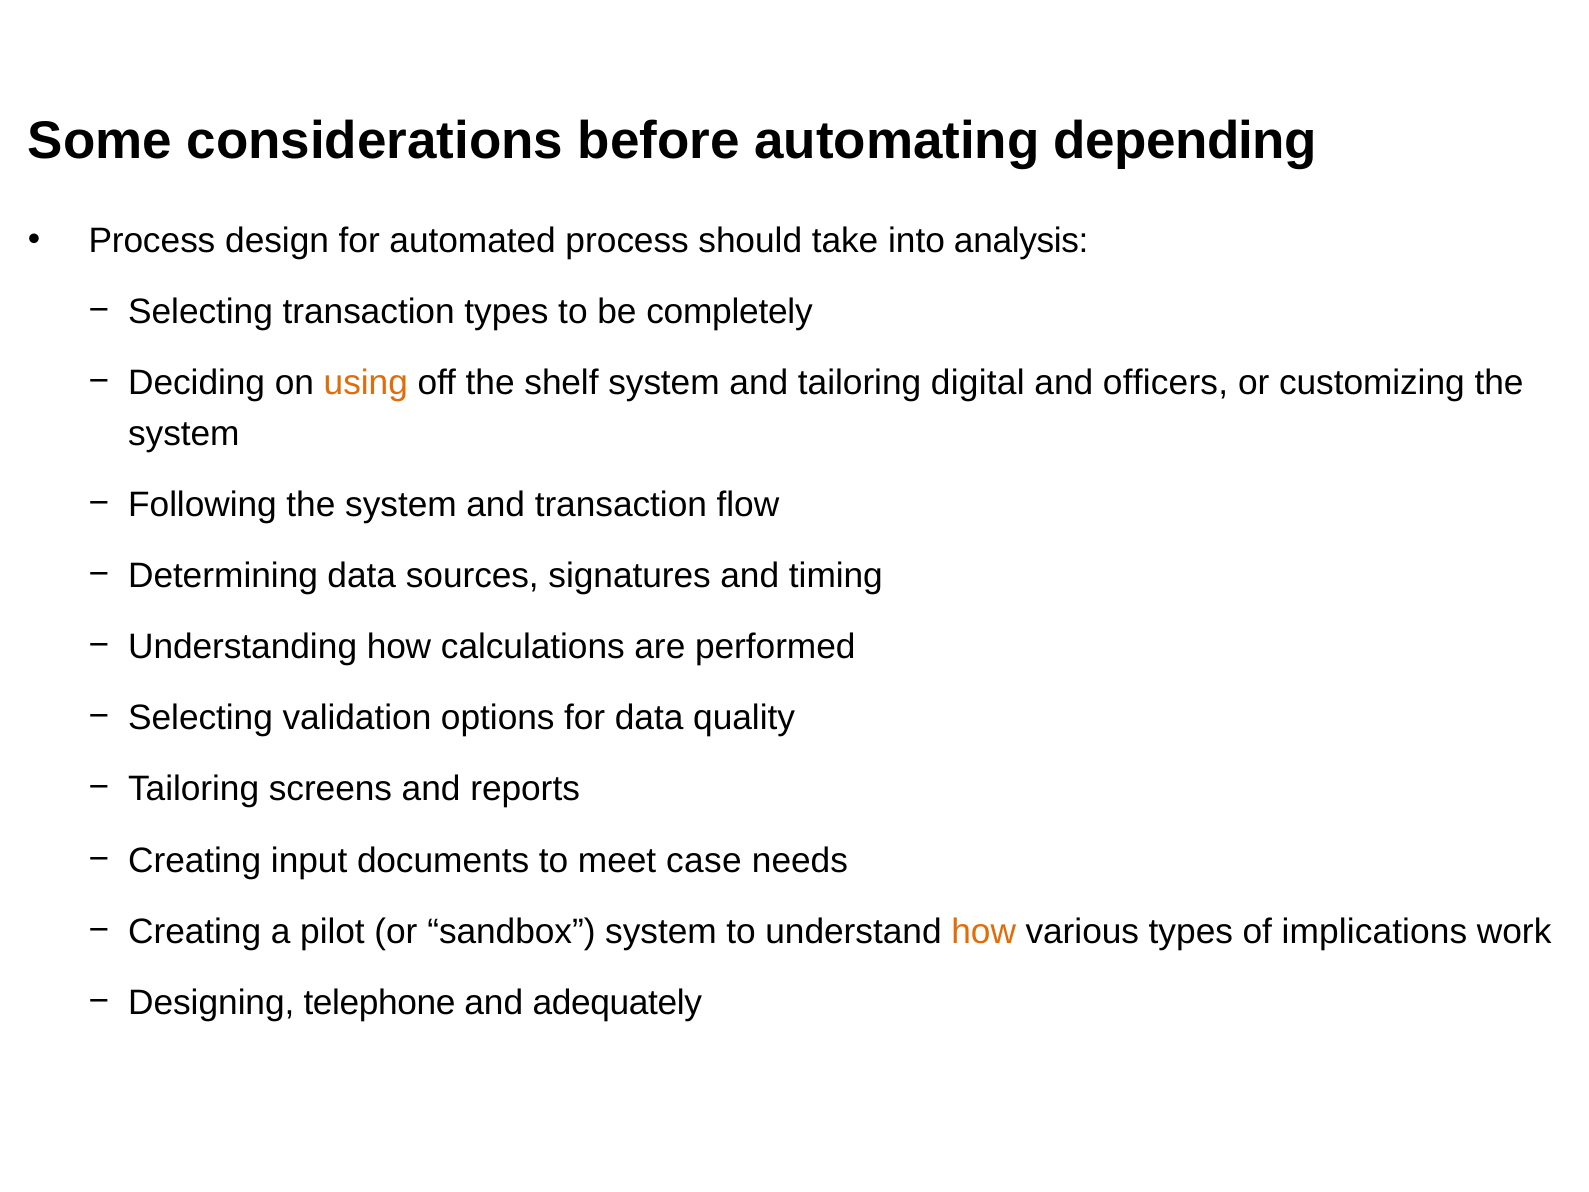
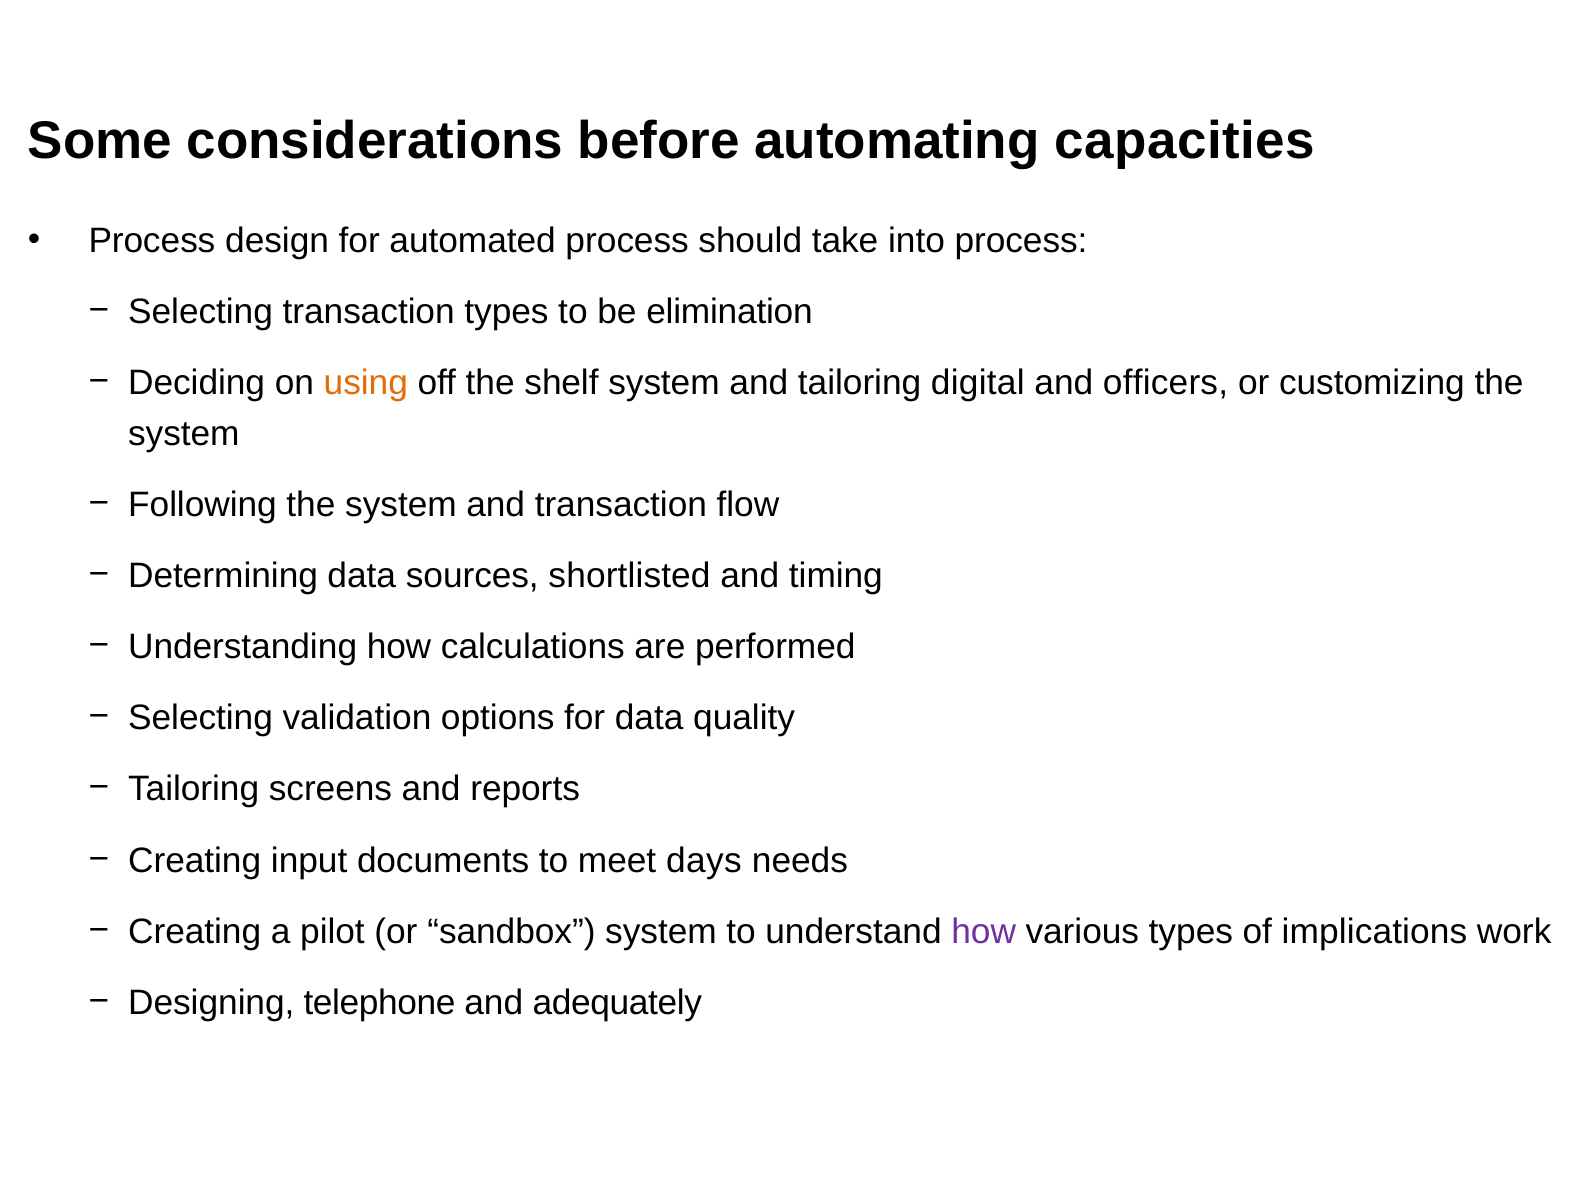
depending: depending -> capacities (1185, 141)
into analysis: analysis -> process (1021, 240)
completely: completely -> elimination (729, 312)
signatures: signatures -> shortlisted (630, 576)
case: case -> days (704, 860)
how colour: orange -> purple (984, 931)
